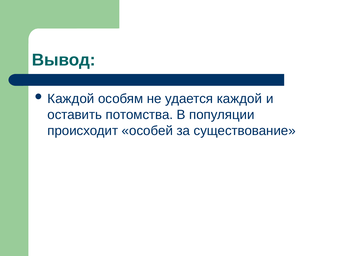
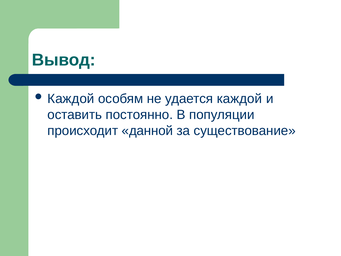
потомства: потомства -> постоянно (139, 115)
особей: особей -> данной (147, 131)
